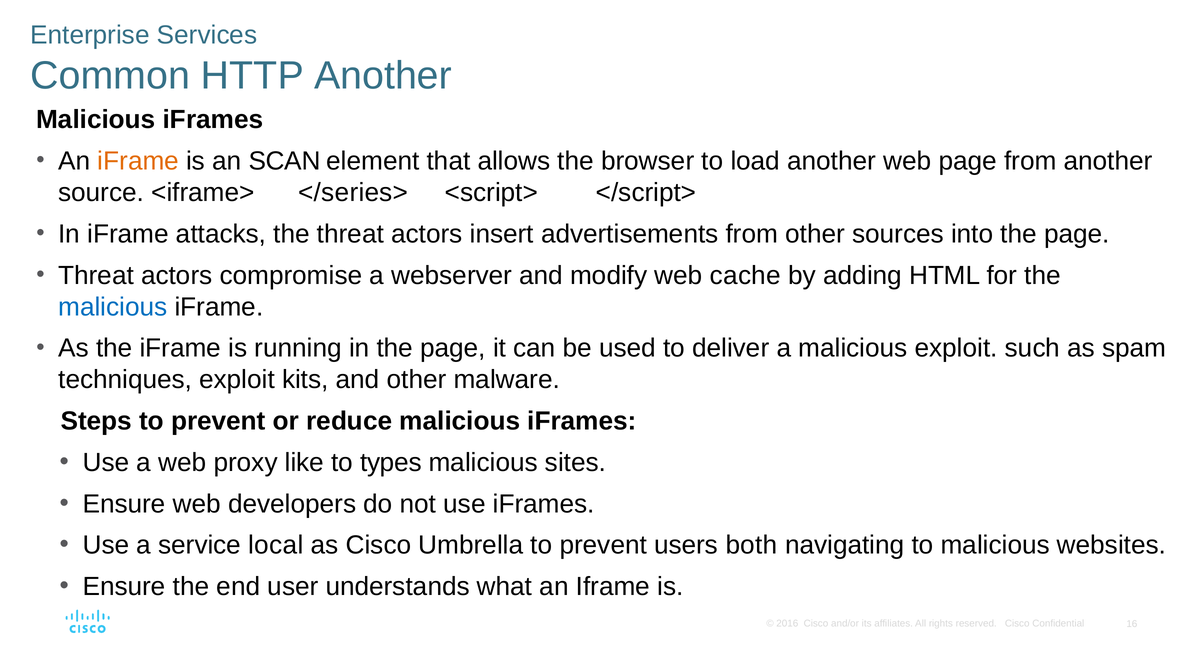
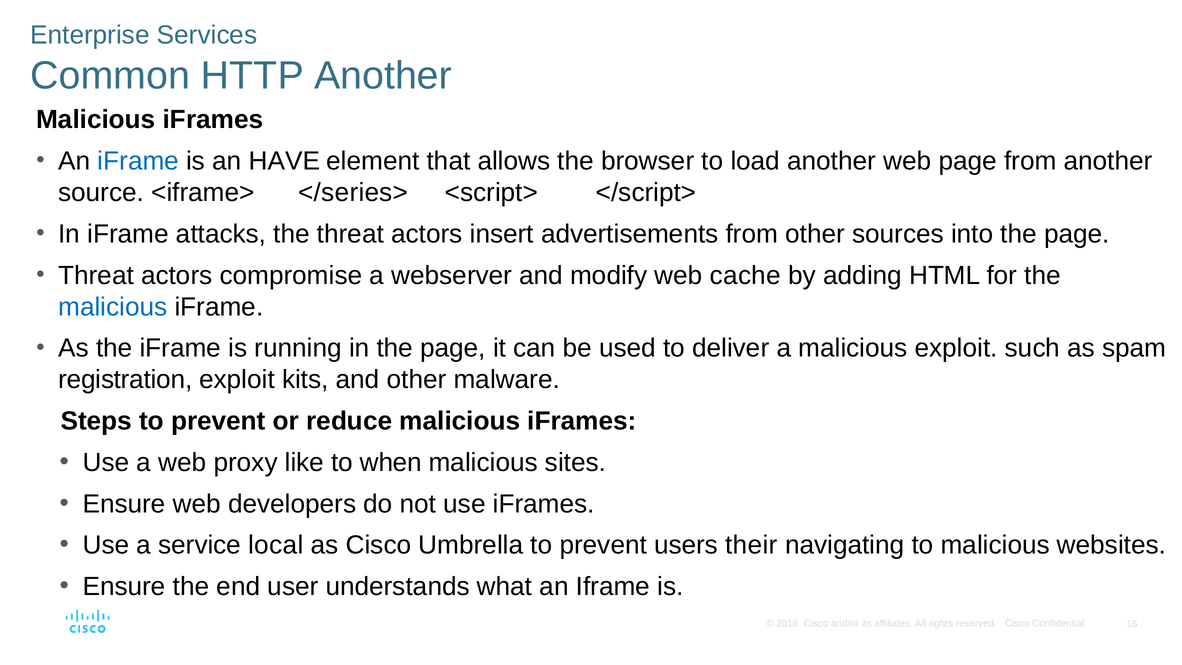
iFrame colour: orange -> blue (138, 161)
SCAN: SCAN -> HAVE (284, 161)
techniques: techniques -> registration (125, 380)
types: types -> when (391, 462)
both: both -> their (751, 545)
